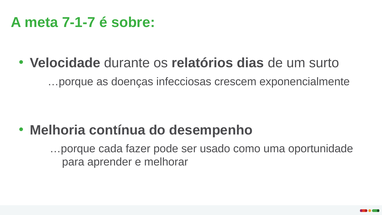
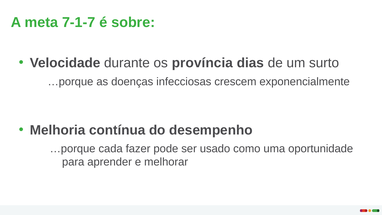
relatórios: relatórios -> província (202, 63)
